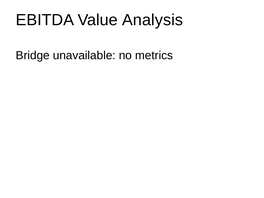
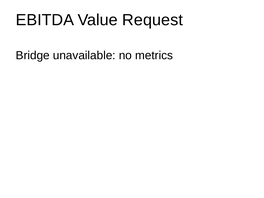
Analysis: Analysis -> Request (153, 20)
